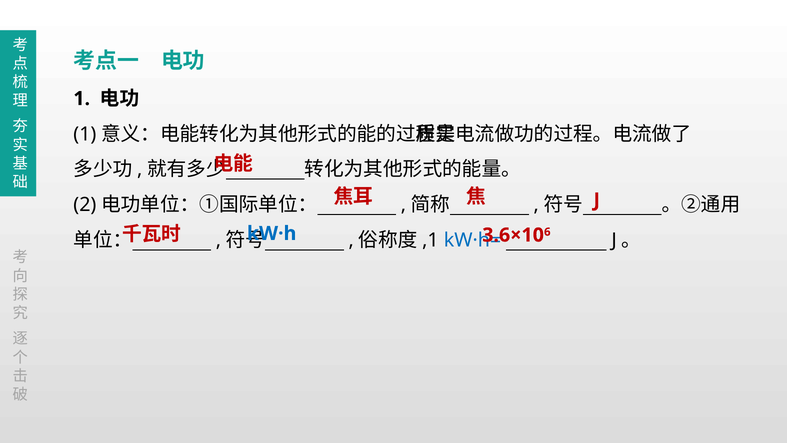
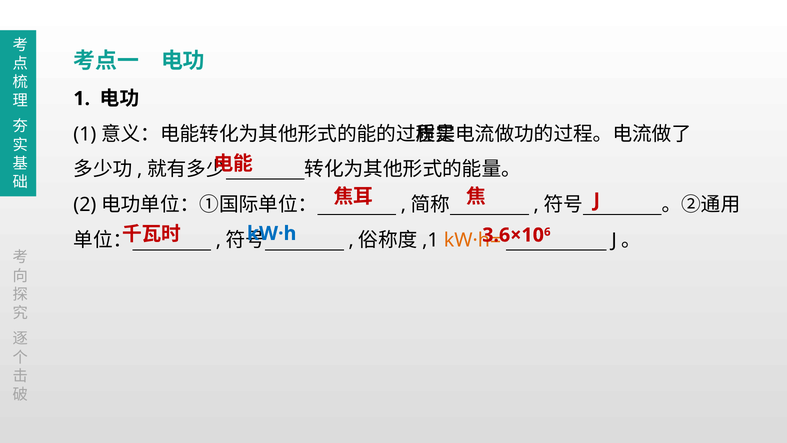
kW·h= colour: blue -> orange (473, 240)
